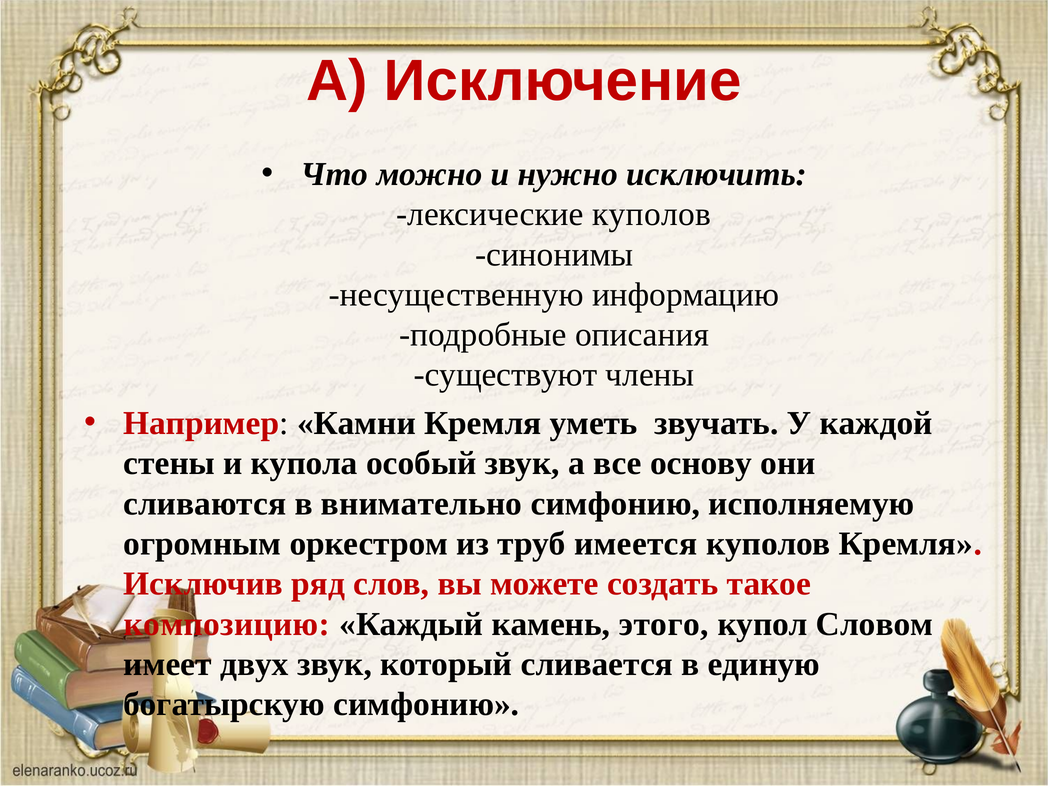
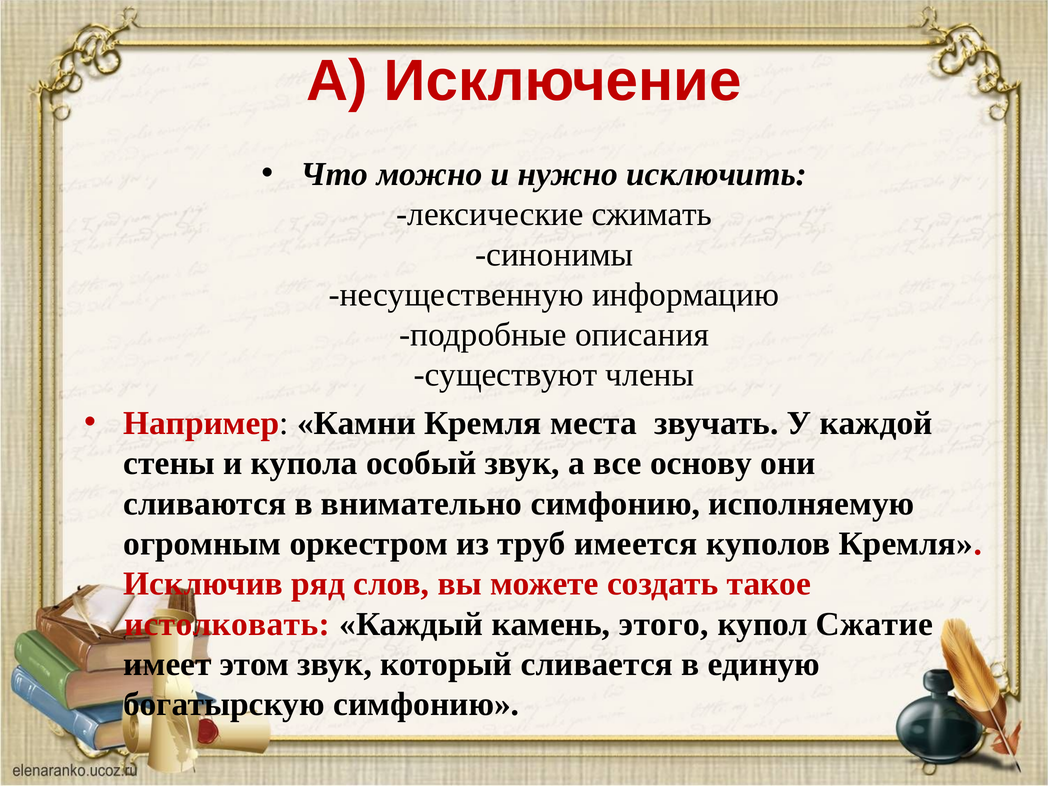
лексические куполов: куполов -> сжимать (652, 214)
уметь: уметь -> места (594, 423)
композицию: композицию -> истолковать (227, 624)
Словом: Словом -> Сжатие (874, 624)
двух: двух -> этом (255, 664)
